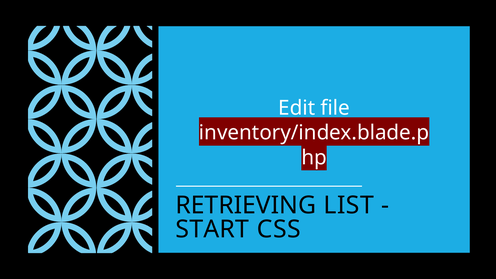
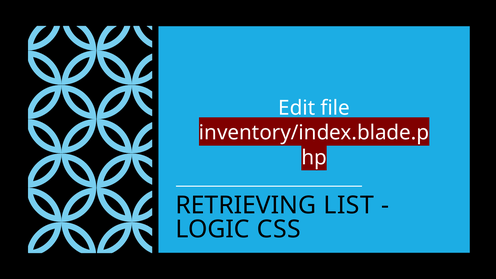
START: START -> LOGIC (212, 229)
